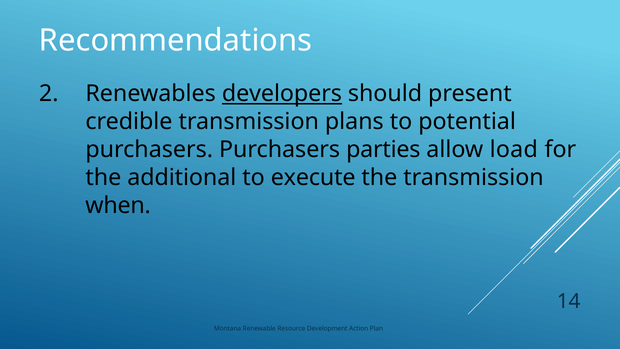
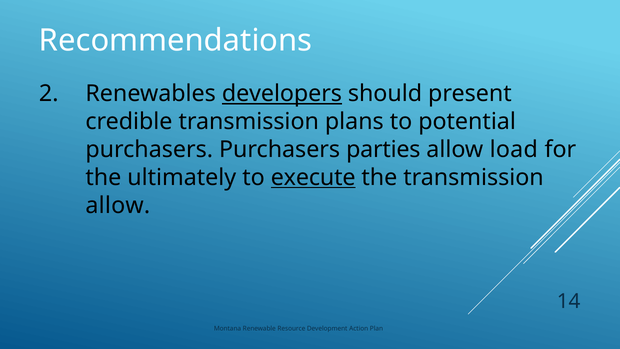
additional: additional -> ultimately (182, 177)
execute underline: none -> present (313, 177)
when: when -> allow (118, 205)
